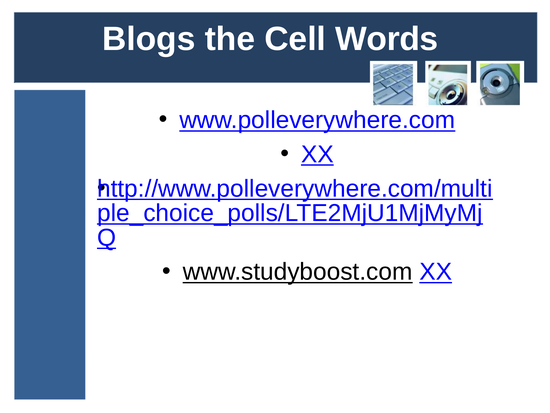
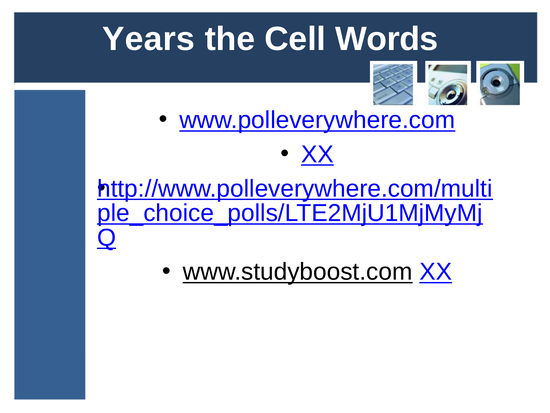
Blogs: Blogs -> Years (149, 39)
